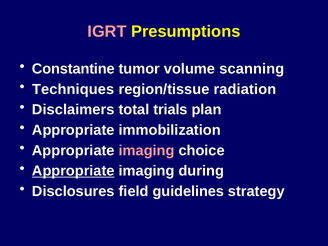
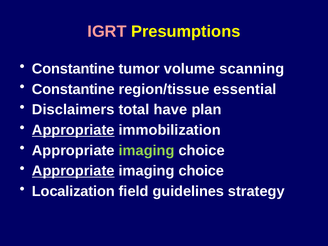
Techniques: Techniques -> Constantine (73, 89)
radiation: radiation -> essential (245, 89)
trials: trials -> have (170, 110)
Appropriate underline: none -> present (73, 130)
imaging colour: pink -> light green (147, 150)
during: during -> choice (201, 171)
Disclosures: Disclosures -> Localization (73, 191)
